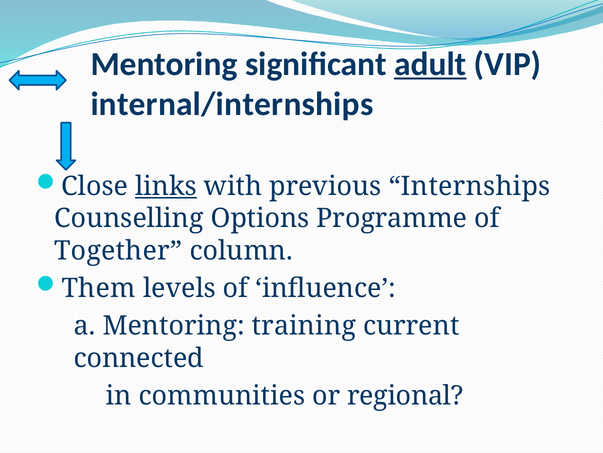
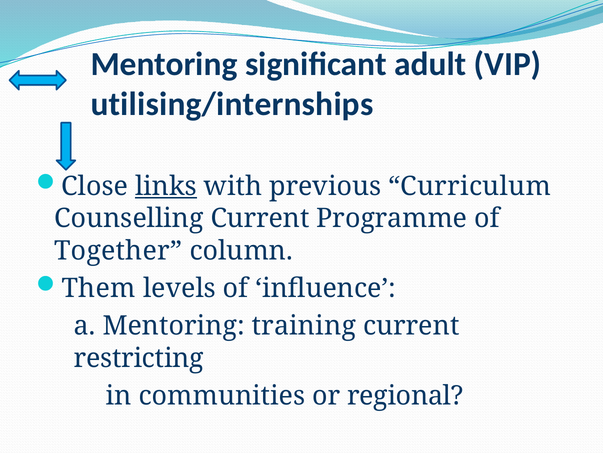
adult underline: present -> none (430, 64)
internal/internships: internal/internships -> utilising/internships (232, 104)
Internships: Internships -> Curriculum (470, 186)
Counselling Options: Options -> Current (260, 218)
connected: connected -> restricting (139, 358)
